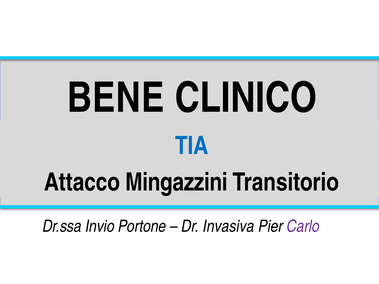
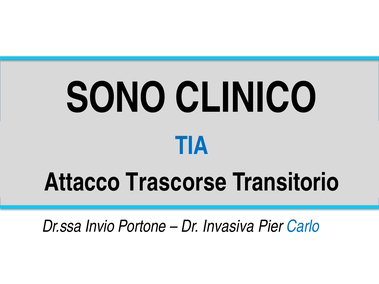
BENE: BENE -> SONO (116, 98)
Mingazzini: Mingazzini -> Trascorse (176, 182)
Carlo colour: purple -> blue (303, 227)
